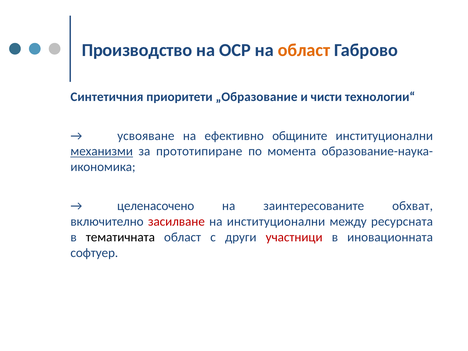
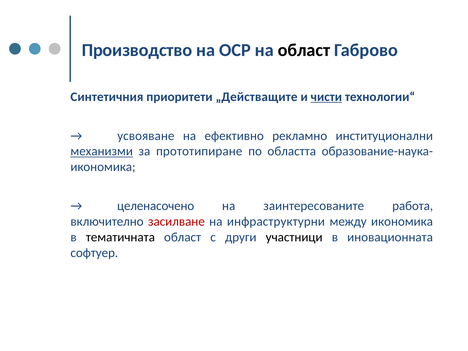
област colour: orange -> black (304, 50)
„Образование: „Образование -> „Действащите (257, 97)
чисти underline: none -> present (326, 97)
общините: общините -> рекламно (300, 136)
момента: момента -> областта (292, 151)
обхват: обхват -> работа (413, 206)
на институционални: институционални -> инфраструктурни (276, 222)
между ресурсната: ресурсната -> икономика (402, 222)
участници colour: red -> black (294, 237)
